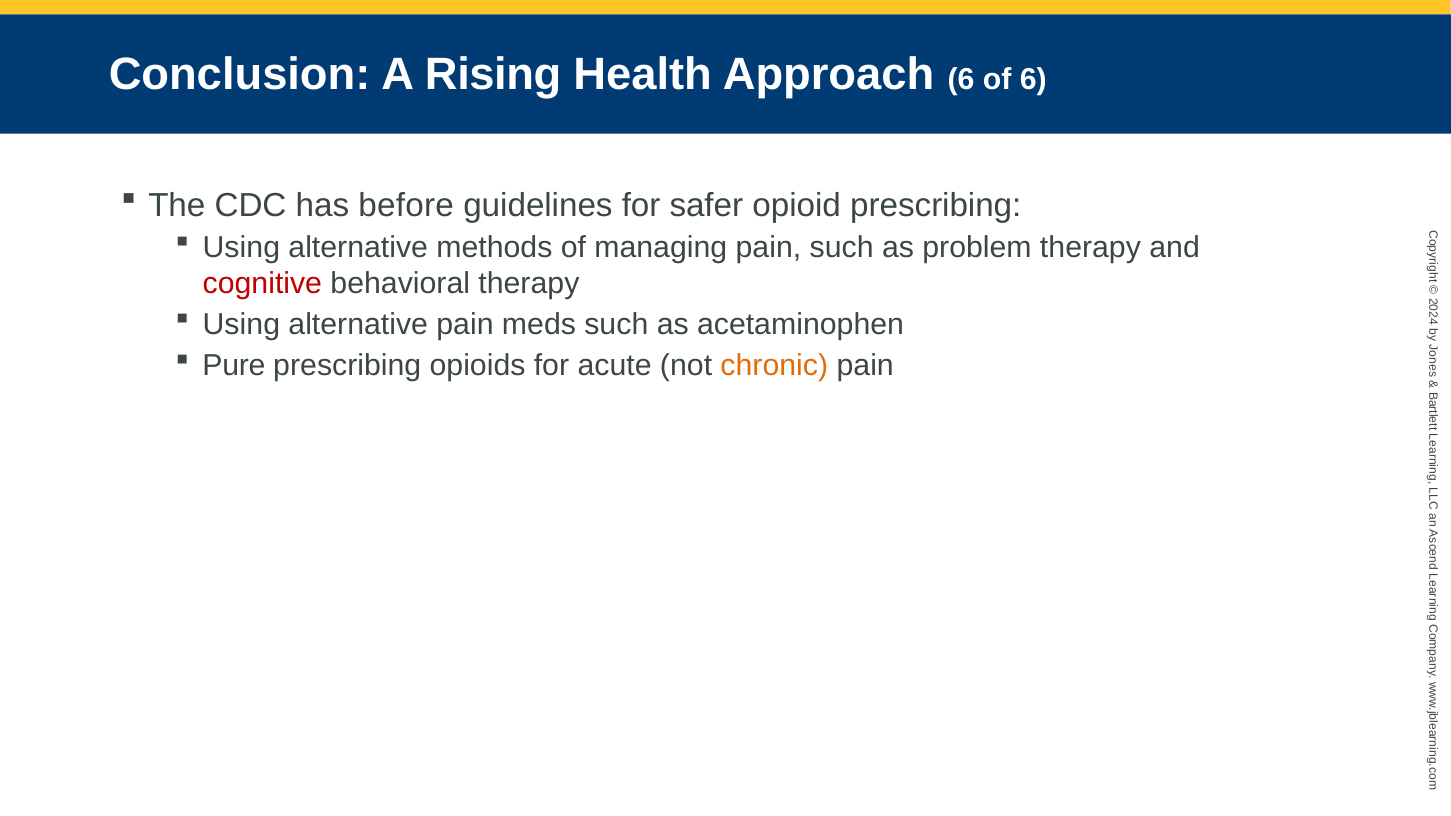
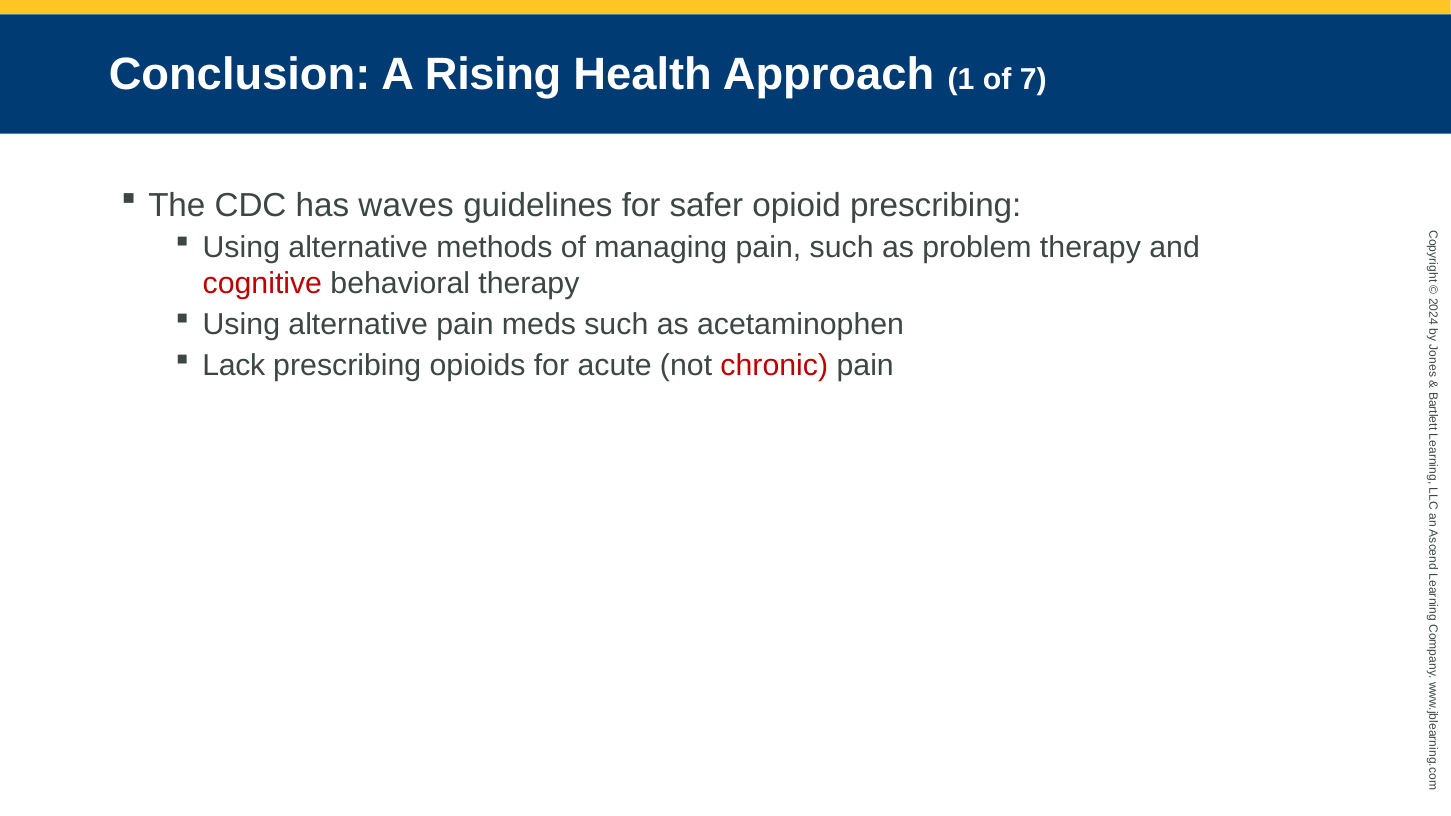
Approach 6: 6 -> 1 (961, 80)
of 6: 6 -> 7 (1033, 80)
before: before -> waves (406, 205)
Pure: Pure -> Lack (234, 366)
chronic colour: orange -> red (774, 366)
